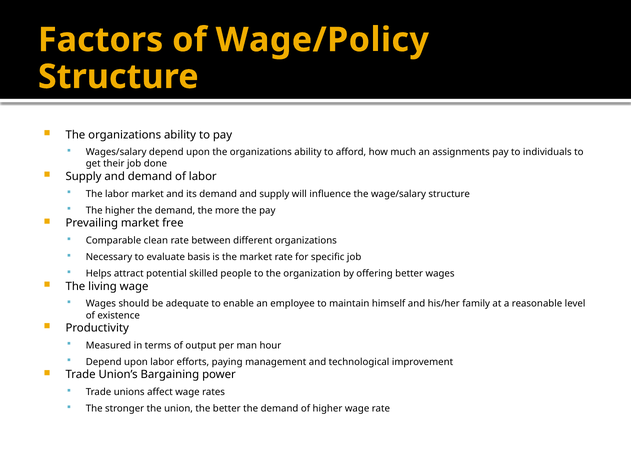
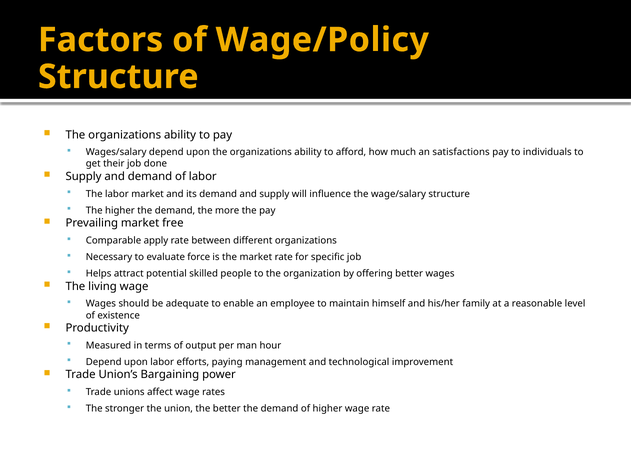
assignments: assignments -> satisfactions (461, 152)
clean: clean -> apply (156, 241)
basis: basis -> force (199, 257)
